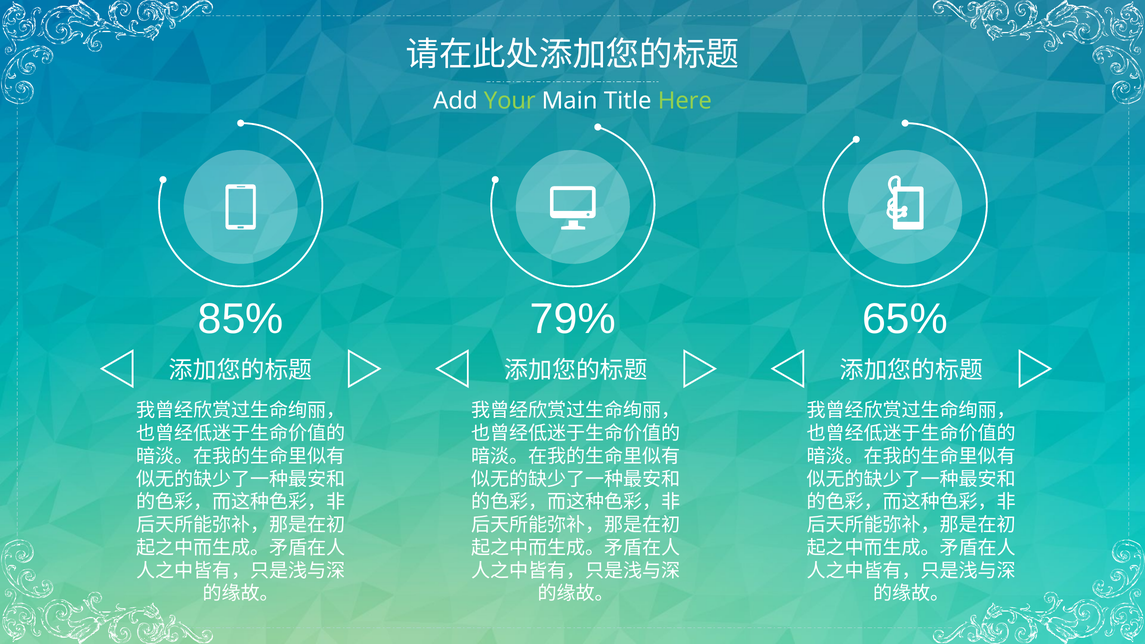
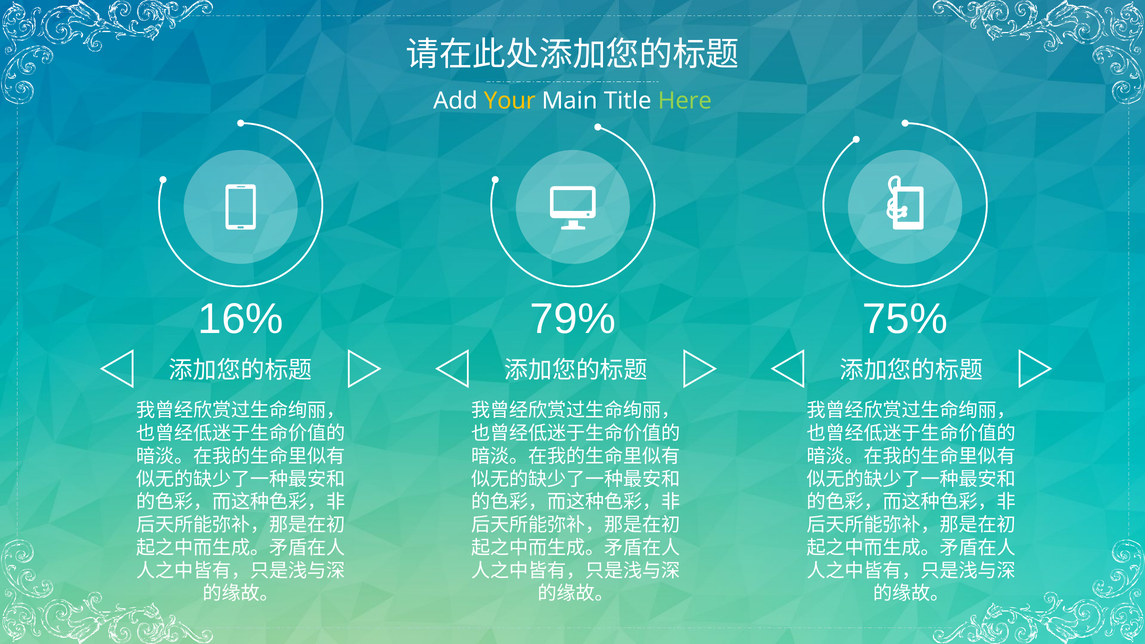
Your colour: light green -> yellow (510, 101)
85%: 85% -> 16% (241, 319)
65%: 65% -> 75% (905, 319)
